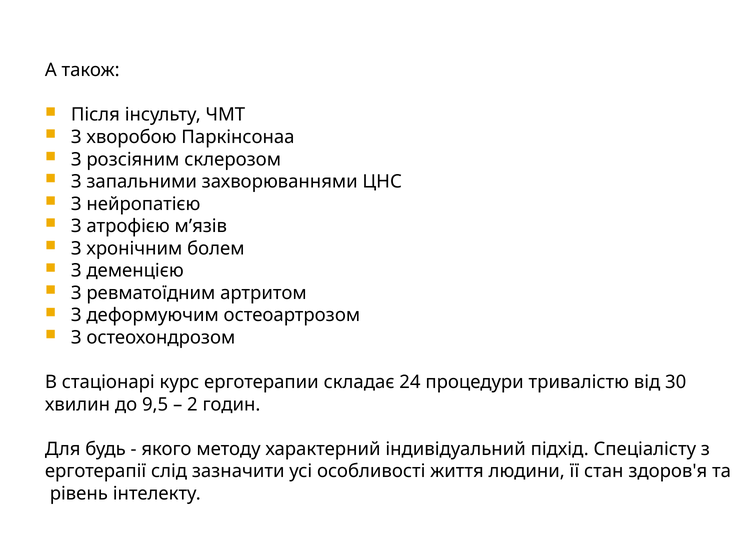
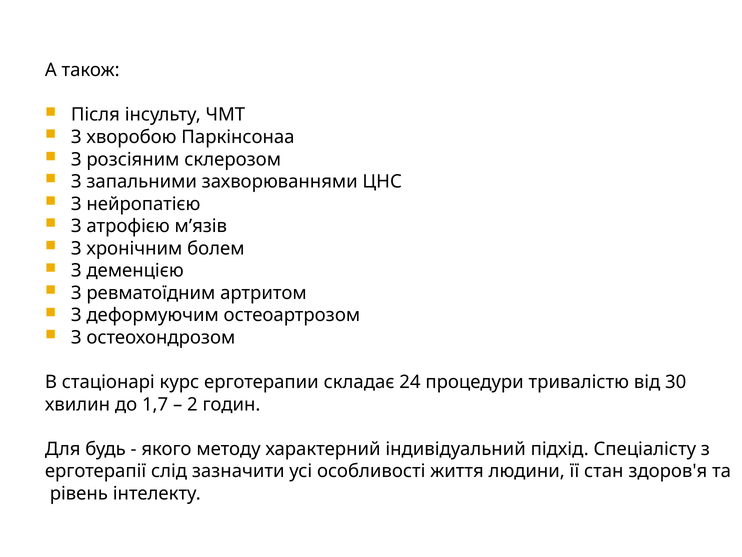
9,5: 9,5 -> 1,7 (155, 404)
